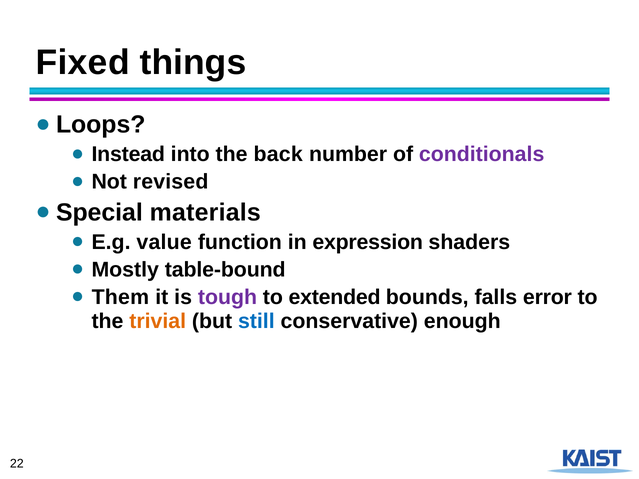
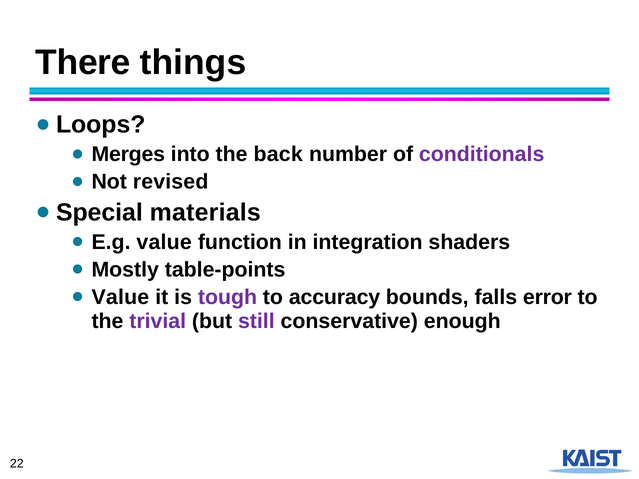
Fixed: Fixed -> There (83, 62)
Instead: Instead -> Merges (128, 154)
expression: expression -> integration (368, 242)
table-bound: table-bound -> table-points (225, 270)
Them: Them -> Value (120, 297)
extended: extended -> accuracy (335, 297)
trivial colour: orange -> purple (158, 321)
still colour: blue -> purple (256, 321)
